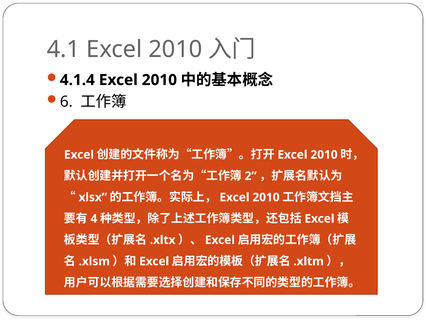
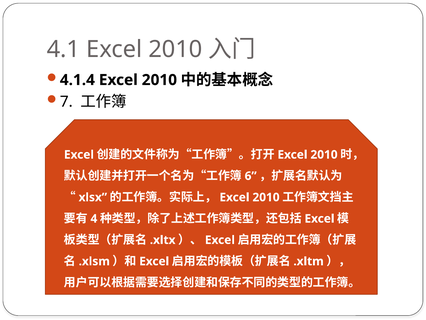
6: 6 -> 7 (66, 102)
2: 2 -> 6 (251, 176)
